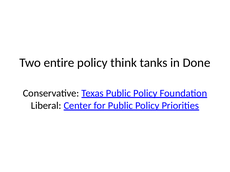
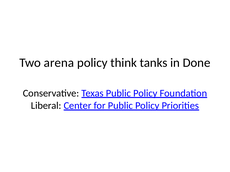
entire: entire -> arena (59, 63)
